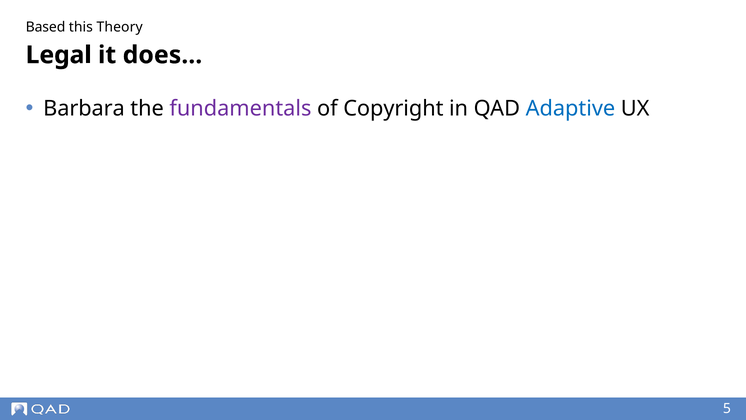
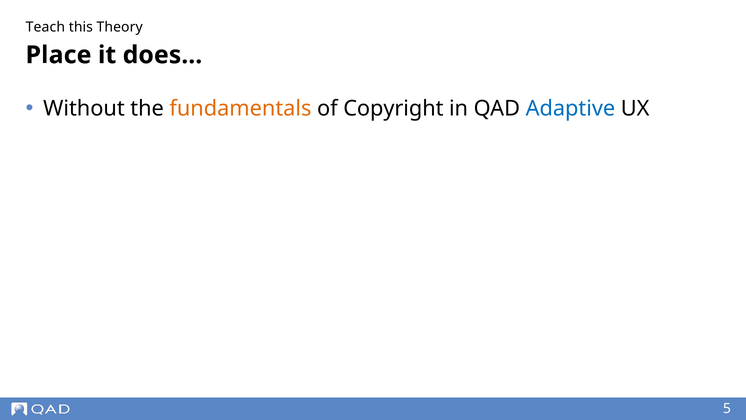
Based: Based -> Teach (45, 27)
Legal: Legal -> Place (59, 55)
Barbara: Barbara -> Without (84, 108)
fundamentals colour: purple -> orange (240, 108)
